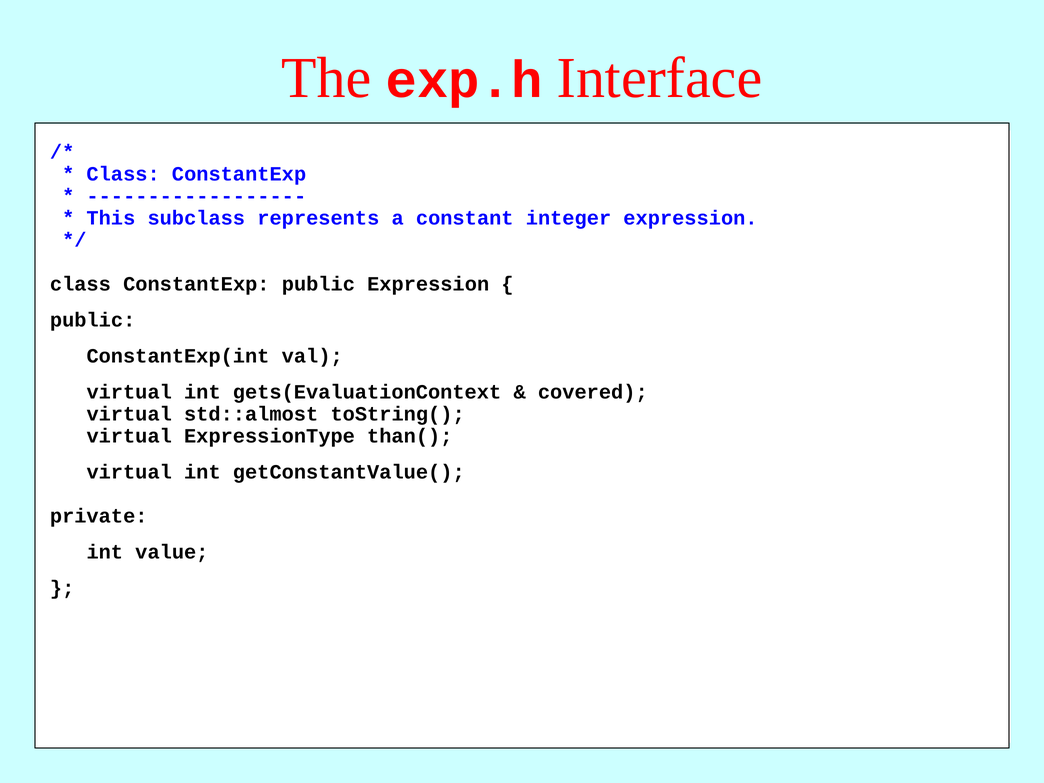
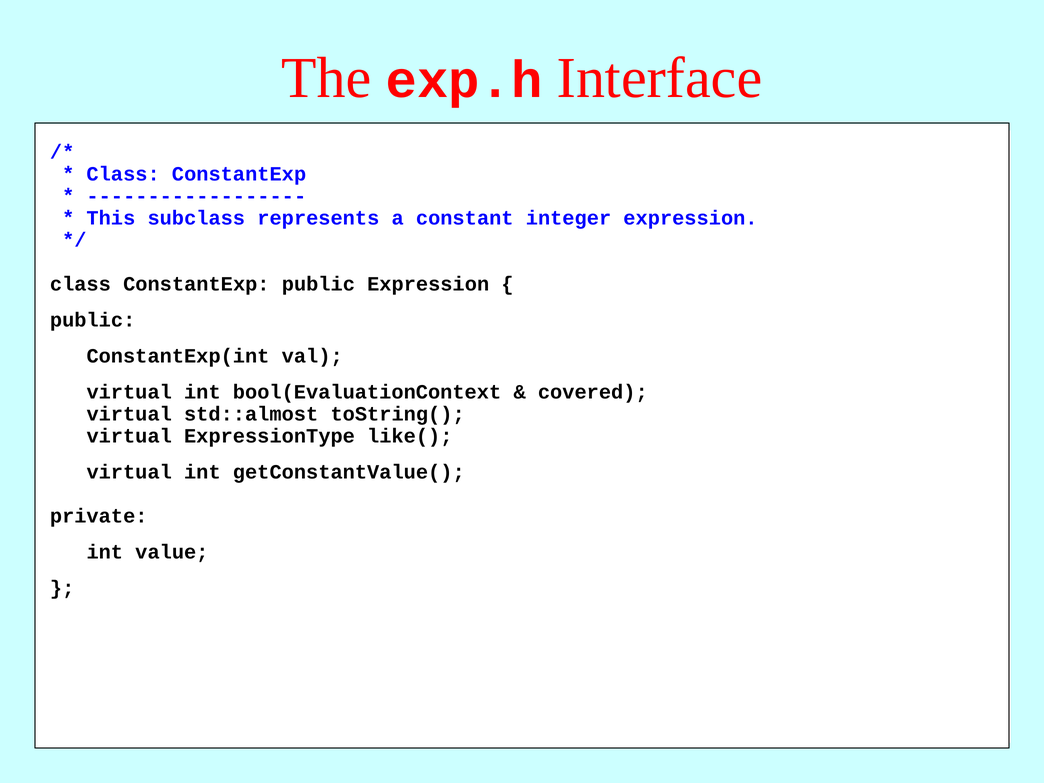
gets(EvaluationContext: gets(EvaluationContext -> bool(EvaluationContext (367, 392)
than(: than( -> like( (410, 436)
